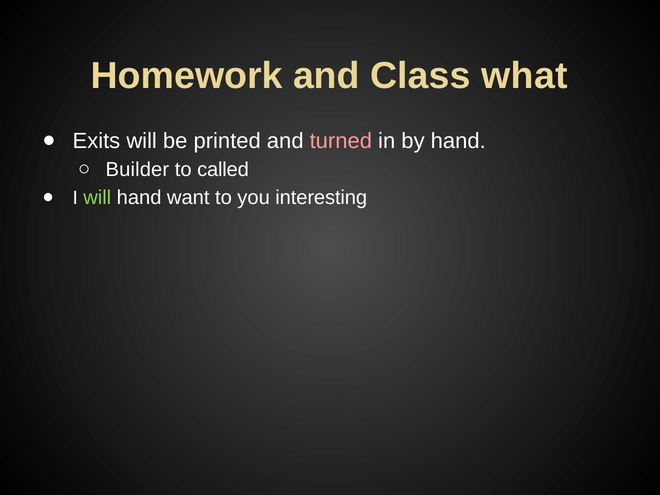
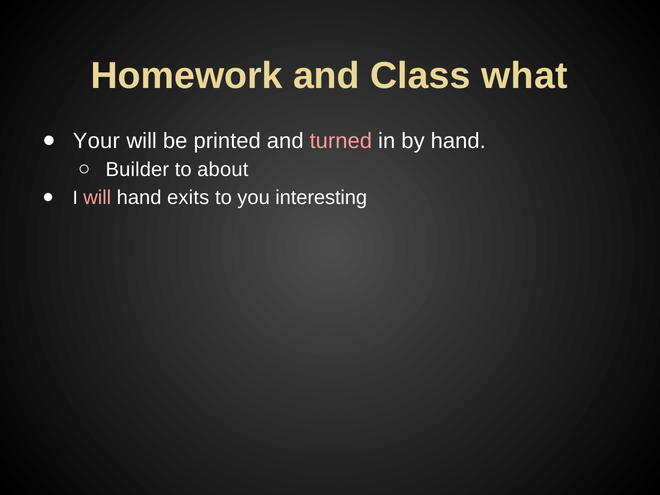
Exits: Exits -> Your (96, 141)
called: called -> about (223, 170)
will colour: light green -> pink (97, 197)
want: want -> exits (188, 197)
